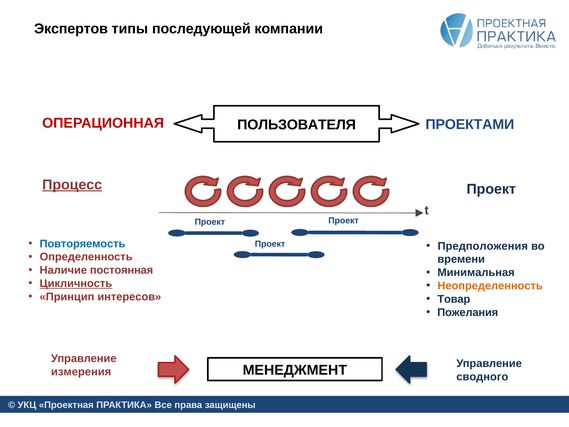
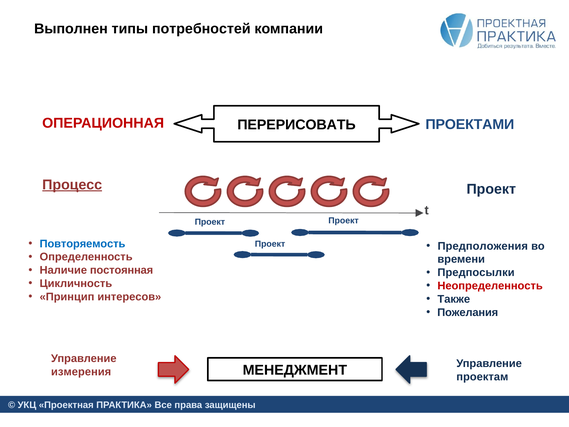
Экспертов: Экспертов -> Выполнен (71, 29)
последующей: последующей -> потребностей (201, 29)
ПОЛЬЗОВАТЕЛЯ: ПОЛЬЗОВАТЕЛЯ -> ПЕРЕРИСОВАТЬ (297, 125)
Минимальная: Минимальная -> Предпосылки (476, 272)
Цикличность underline: present -> none (76, 283)
Неопределенность colour: orange -> red (490, 286)
Товар: Товар -> Также (454, 299)
сводного: сводного -> проектам (482, 377)
